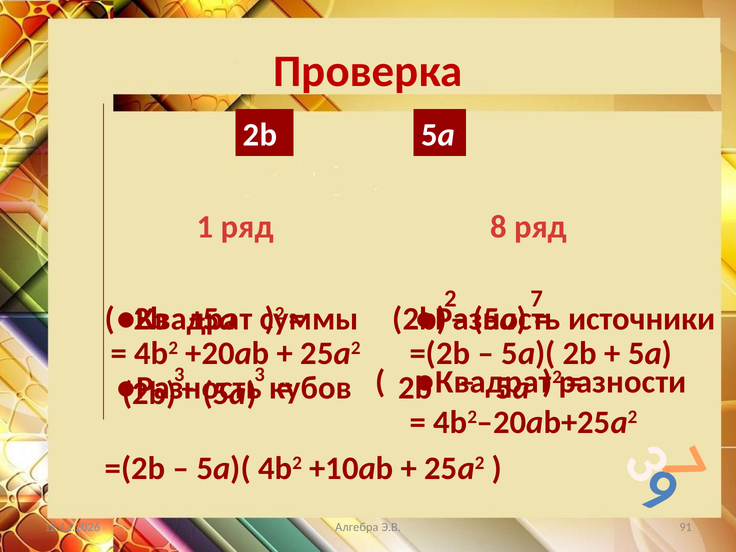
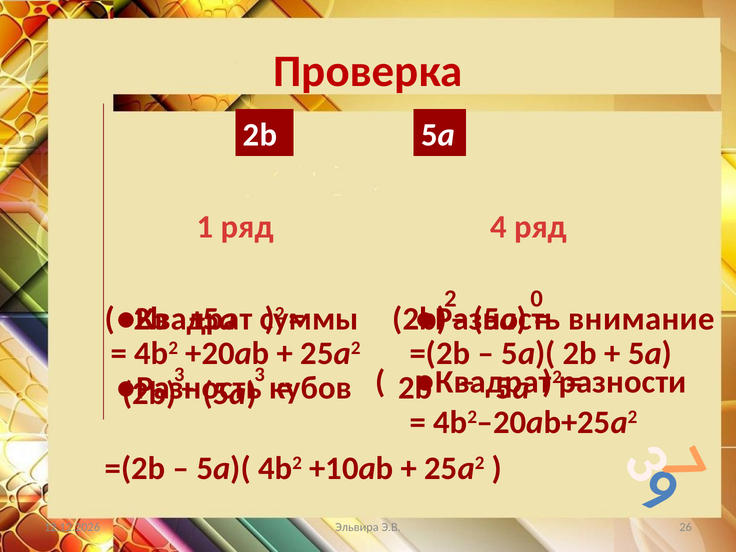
8: 8 -> 4 (498, 227)
2 7: 7 -> 0 (537, 299)
источники: источники -> внимание (642, 319)
Алгебра: Алгебра -> Эльвира (357, 527)
91: 91 -> 26 (686, 527)
